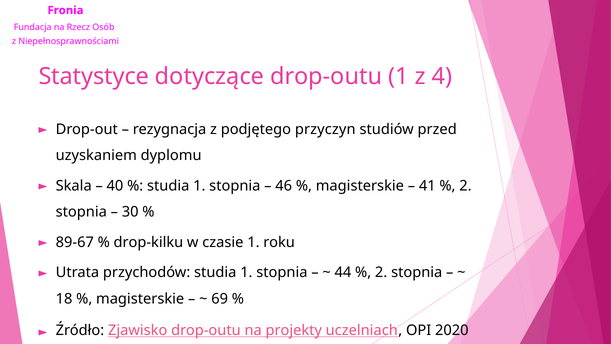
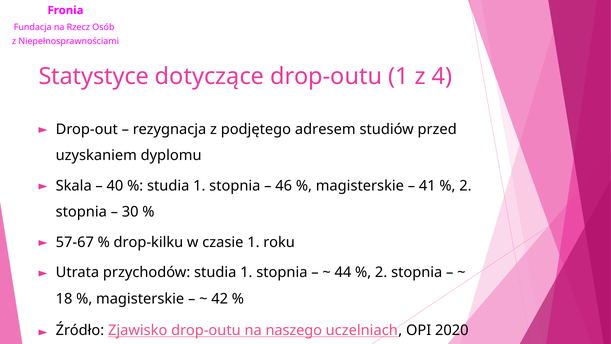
przyczyn: przyczyn -> adresem (325, 129)
89-67: 89-67 -> 57-67 (75, 242)
69: 69 -> 42 (220, 299)
projekty: projekty -> naszego (294, 330)
